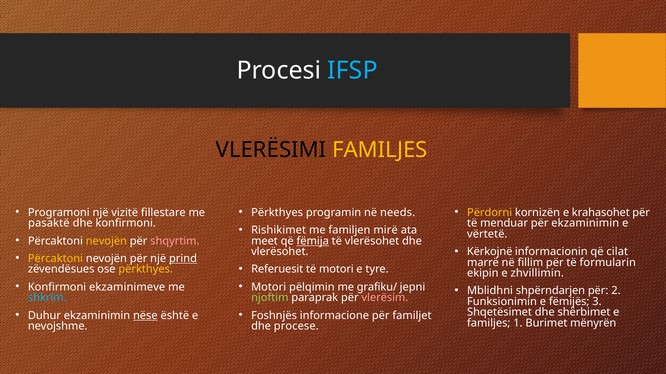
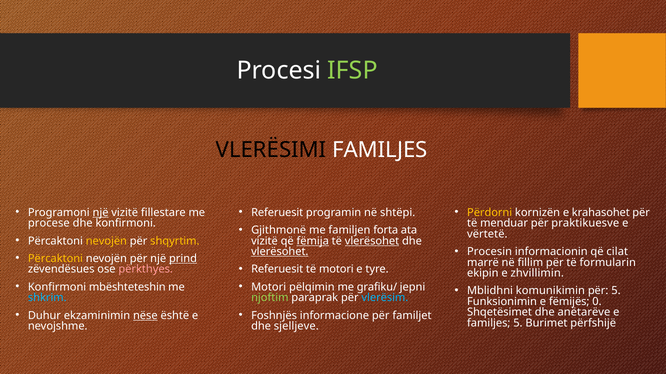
IFSP colour: light blue -> light green (353, 70)
FAMILJES colour: yellow -> white (380, 150)
një underline: none -> present (101, 213)
Përkthyes: Përkthyes -> Referuesit (277, 213)
needs: needs -> shtëpi (398, 213)
pasaktë: pasaktë -> procese (49, 224)
për ekzaminimin: ekzaminimin -> praktikuesve (585, 224)
Rishikimet: Rishikimet -> Gjithmonë (279, 230)
mirë: mirë -> forta (386, 230)
shqyrtim colour: pink -> yellow (175, 241)
meet: meet -> vizitë (264, 241)
vlerësohet underline: none -> present (372, 241)
Kërkojnë: Kërkojnë -> Procesin (490, 252)
vlerësohet underline: none -> present (280, 252)
përkthyes colour: yellow -> pink (146, 270)
ekzaminimeve: ekzaminimeve -> mbështeteshin (127, 287)
shpërndarjen: shpërndarjen -> komunikimin (550, 291)
për 2: 2 -> 5 (616, 291)
vlerësim colour: pink -> light blue (385, 298)
3: 3 -> 0 (597, 302)
shërbimet: shërbimet -> anëtarëve (584, 313)
familjes 1: 1 -> 5 (518, 324)
mënyrën: mënyrën -> përfshijë (593, 324)
procese: procese -> sjelljeve (296, 327)
